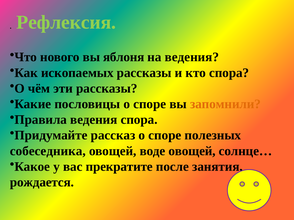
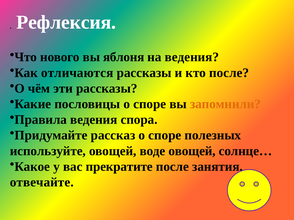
Рефлексия colour: light green -> white (66, 22)
ископаемых: ископаемых -> отличаются (77, 73)
кто спора: спора -> после (229, 73)
собеседника: собеседника -> используйте (48, 151)
рождается: рождается -> отвечайте (42, 183)
